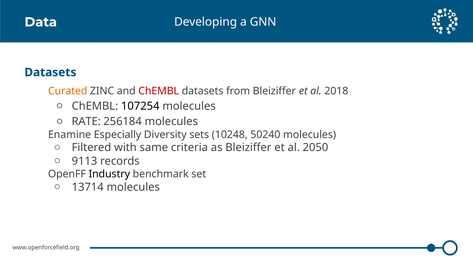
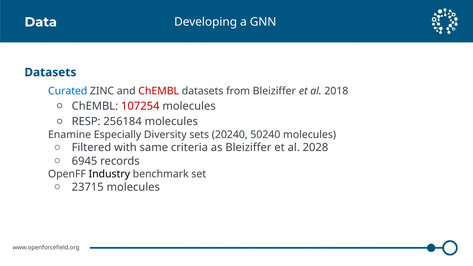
Curated colour: orange -> blue (68, 91)
107254 colour: black -> red (140, 106)
RATE: RATE -> RESP (86, 122)
10248: 10248 -> 20240 (230, 135)
2050: 2050 -> 2028 (315, 148)
9113: 9113 -> 6945 (85, 161)
13714: 13714 -> 23715 (88, 187)
